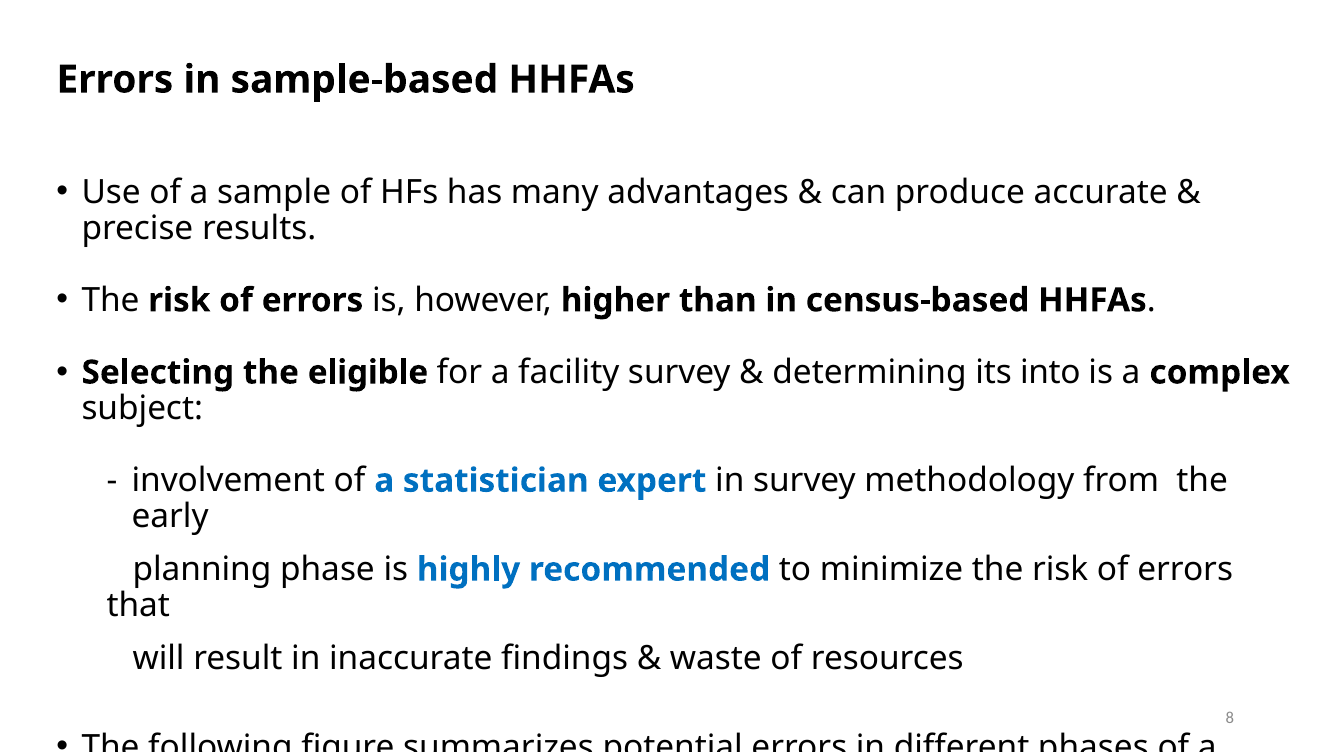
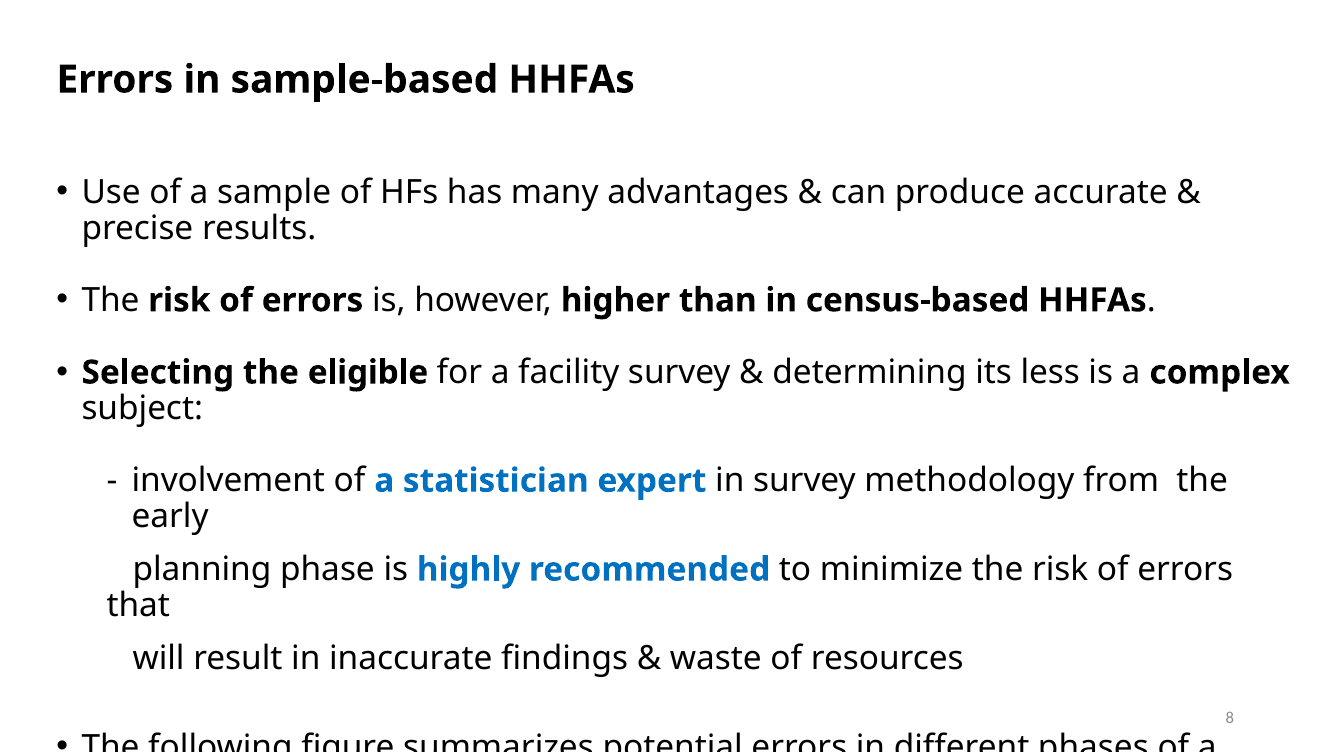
into: into -> less (1050, 372)
